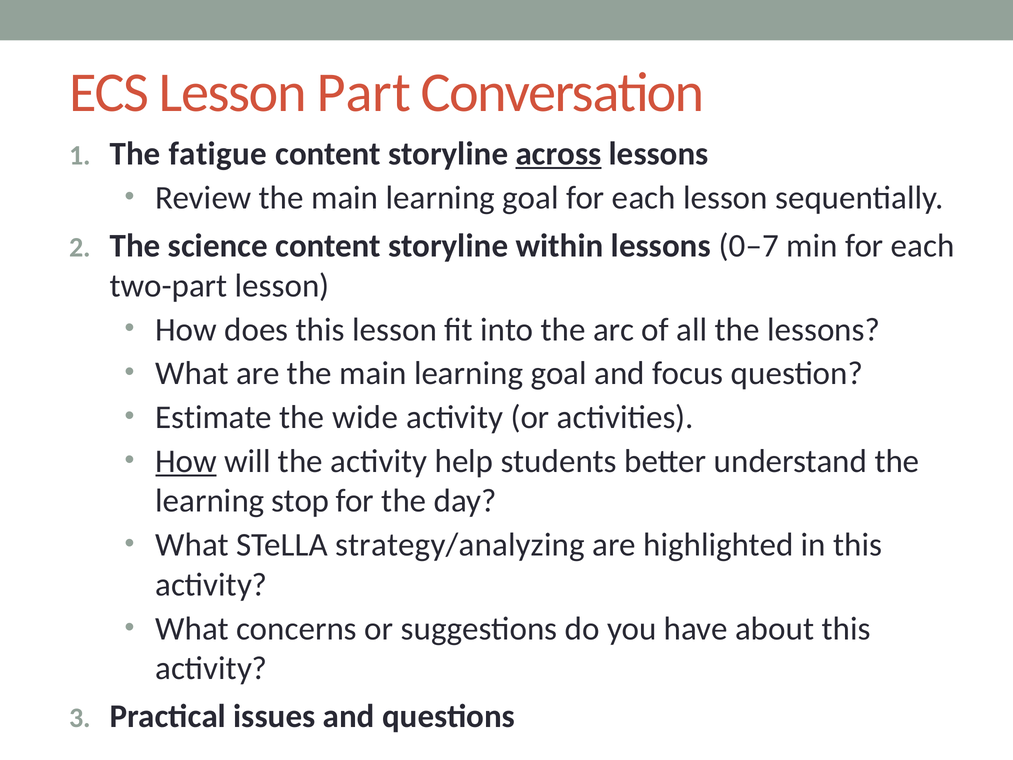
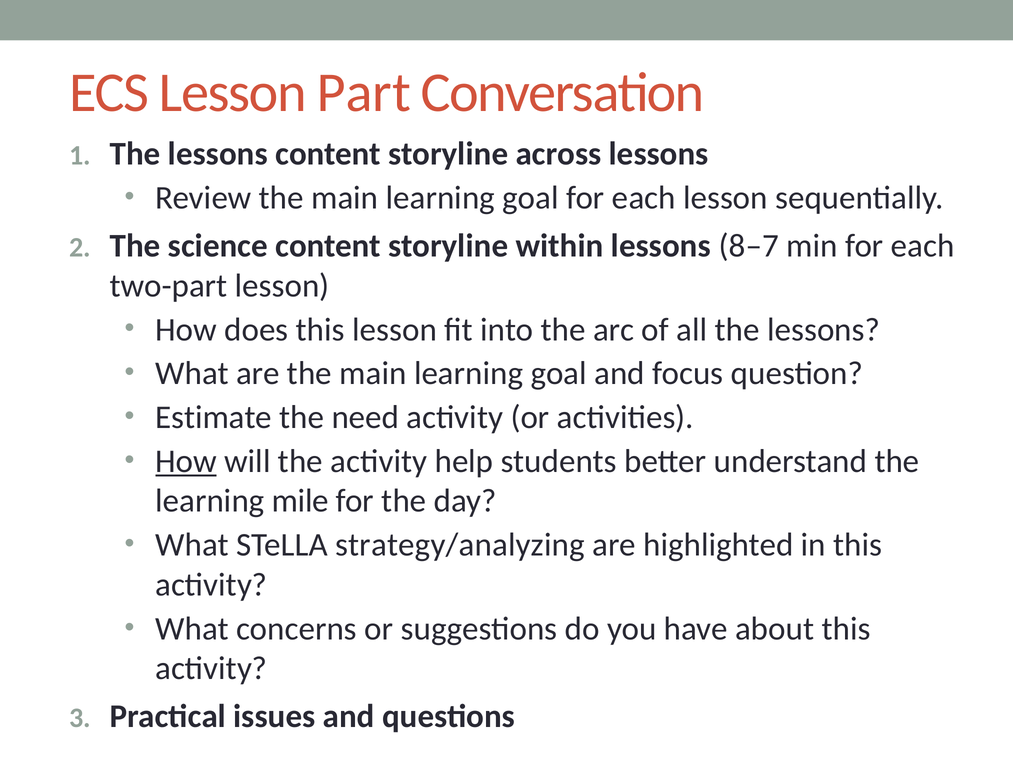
fatigue: fatigue -> lessons (218, 154)
across underline: present -> none (559, 154)
0–7: 0–7 -> 8–7 (749, 246)
wide: wide -> need (365, 417)
stop: stop -> mile (300, 501)
